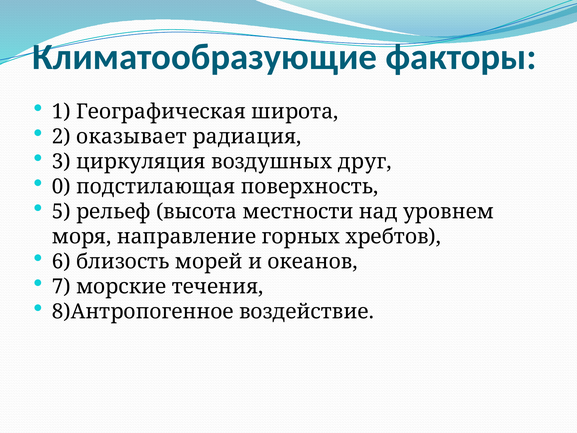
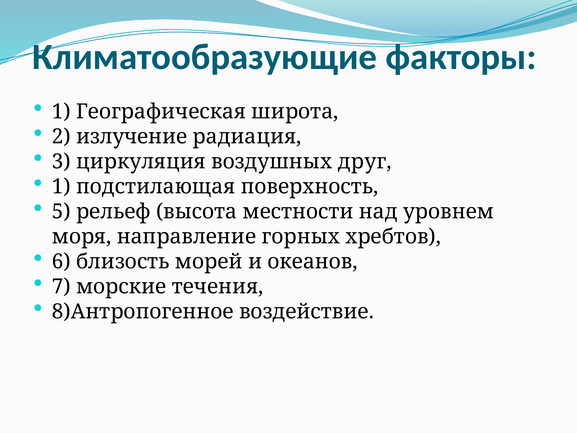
оказывает: оказывает -> излучение (132, 136)
0: 0 -> 1 (61, 186)
